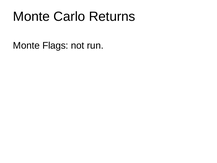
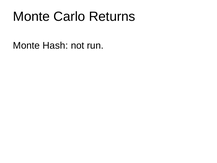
Flags: Flags -> Hash (55, 46)
